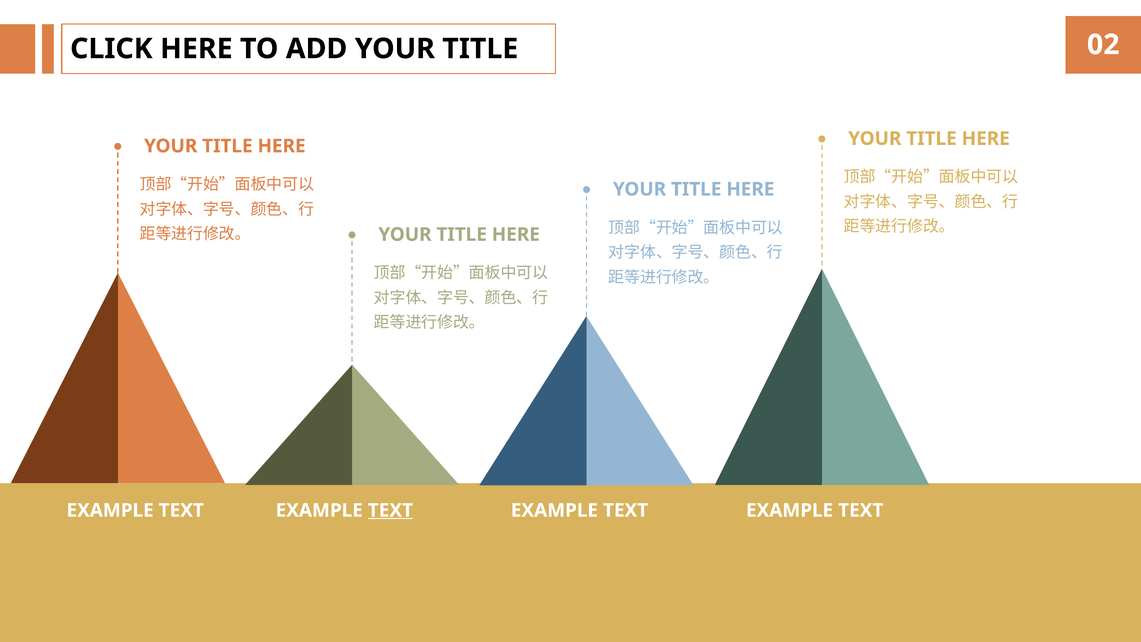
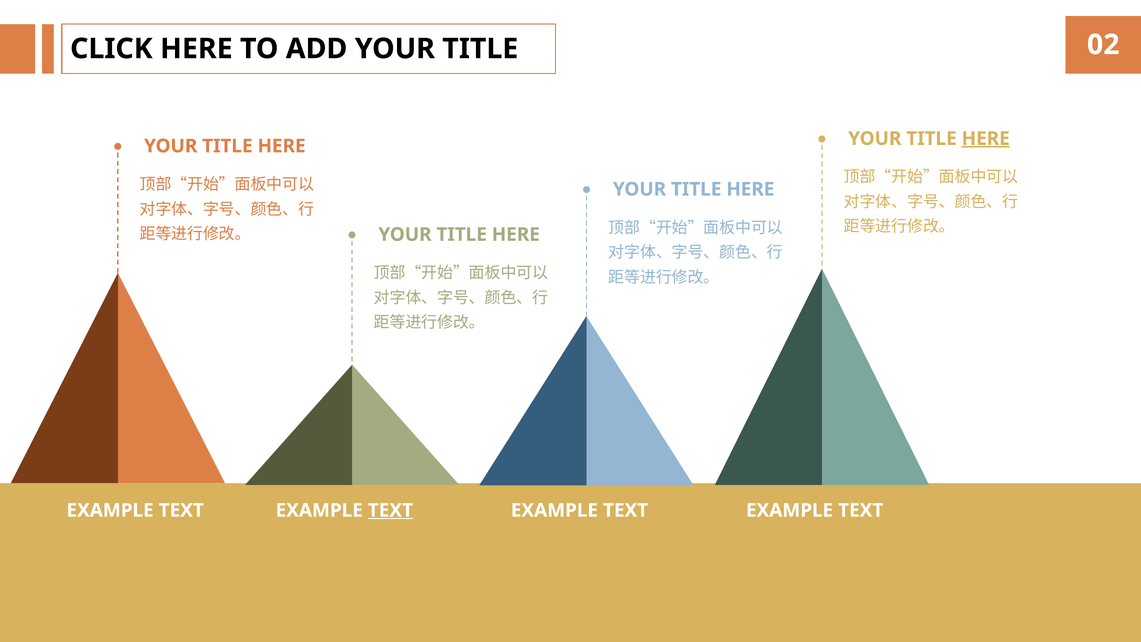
HERE underline: none -> present (986, 139)
